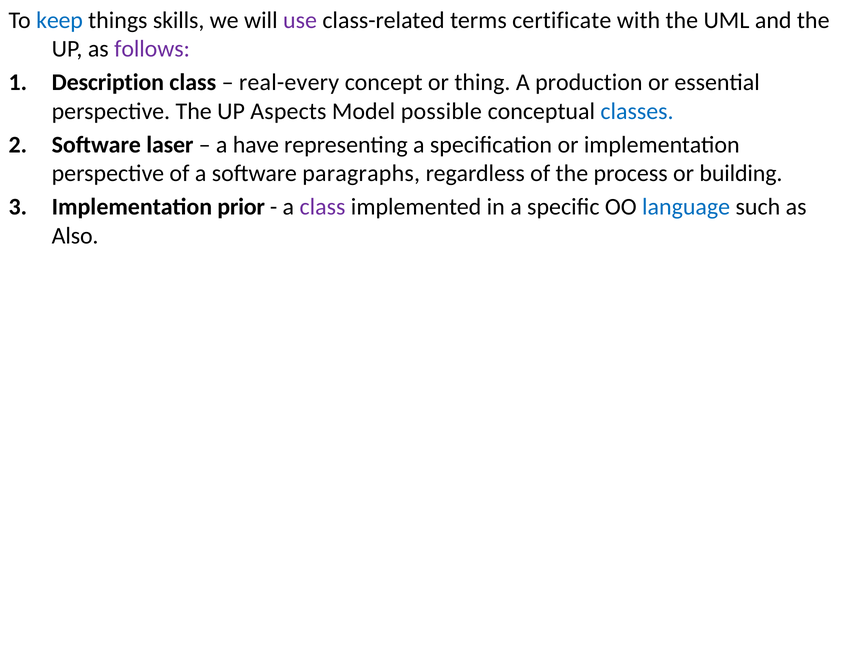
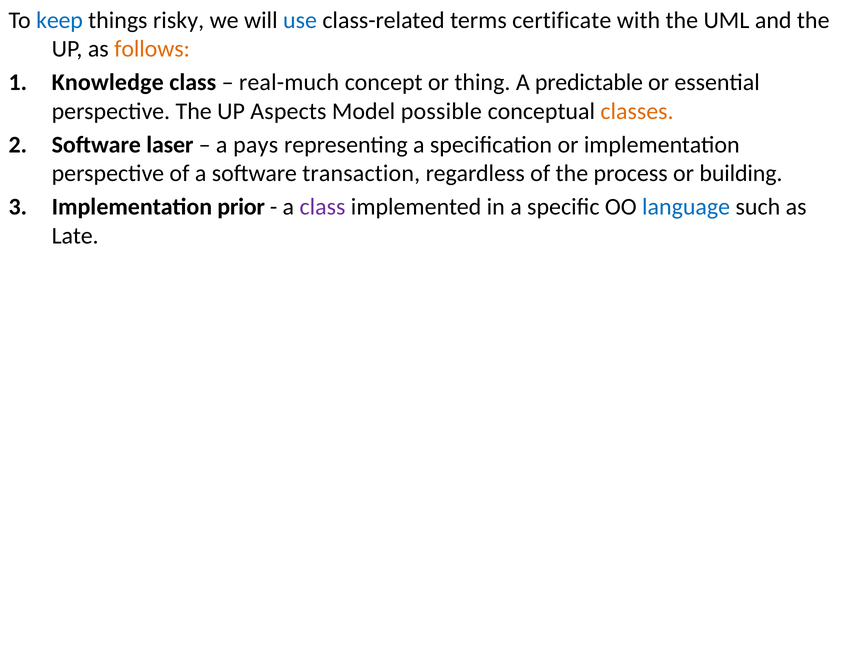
skills: skills -> risky (179, 20)
use colour: purple -> blue (300, 20)
follows colour: purple -> orange (152, 49)
Description: Description -> Knowledge (108, 83)
real-every: real-every -> real-much (289, 83)
production: production -> predictable (589, 83)
classes colour: blue -> orange (637, 111)
have: have -> pays (256, 145)
paragraphs: paragraphs -> transaction (361, 174)
Also: Also -> Late (75, 236)
